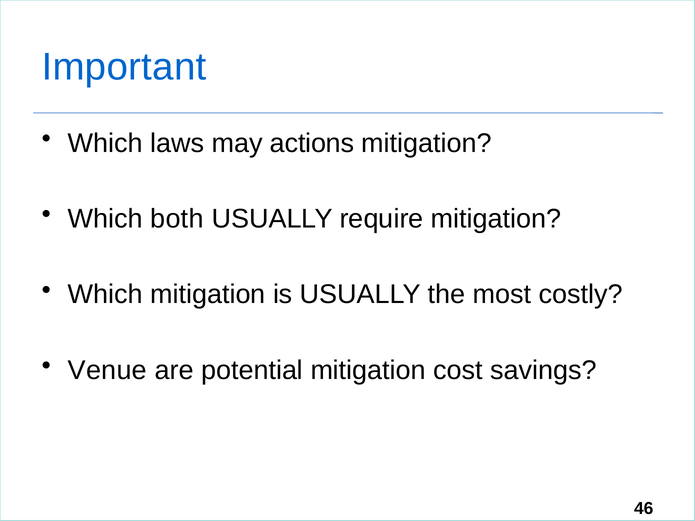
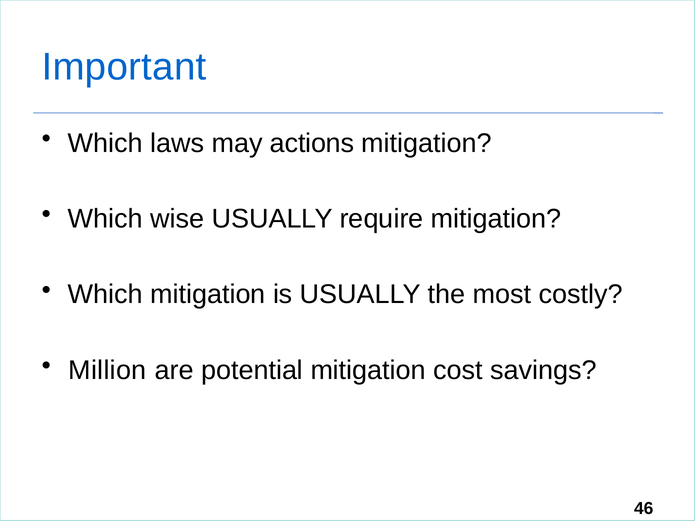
both: both -> wise (177, 219)
Venue: Venue -> Million (107, 370)
